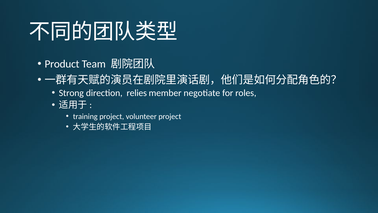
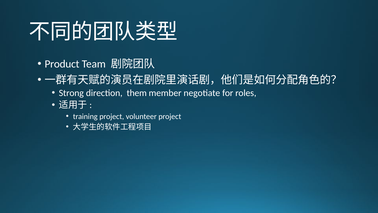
relies: relies -> them (137, 93)
